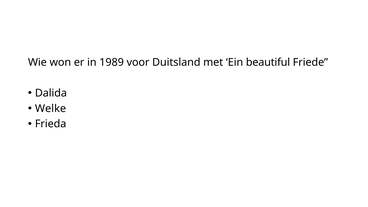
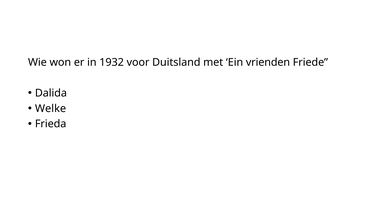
1989: 1989 -> 1932 (112, 62)
beautiful: beautiful -> vrienden (268, 62)
